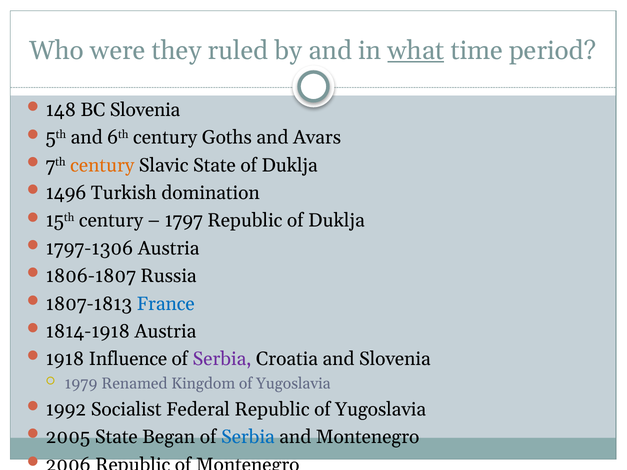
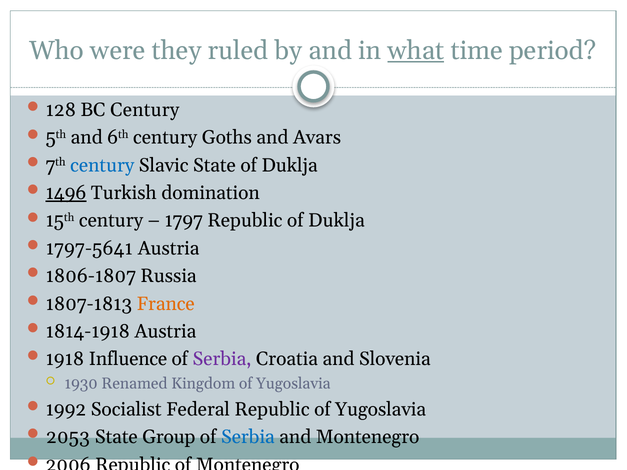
148: 148 -> 128 (61, 110)
BC Slovenia: Slovenia -> Century (145, 110)
century colour: orange -> blue (102, 165)
1496 underline: none -> present (66, 193)
1797-1306: 1797-1306 -> 1797-5641 (89, 248)
France colour: blue -> orange (166, 304)
1979: 1979 -> 1930 (81, 384)
2005: 2005 -> 2053 (68, 437)
Began: Began -> Group (169, 437)
